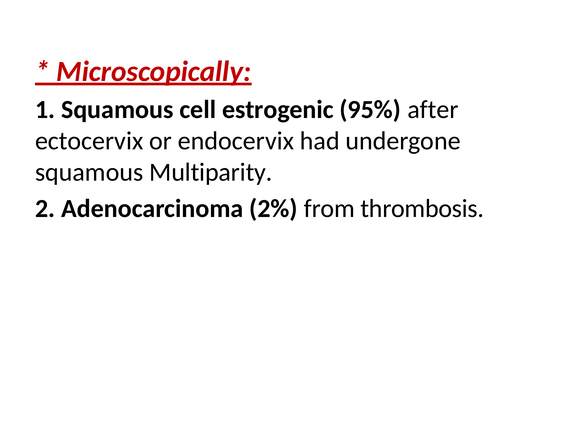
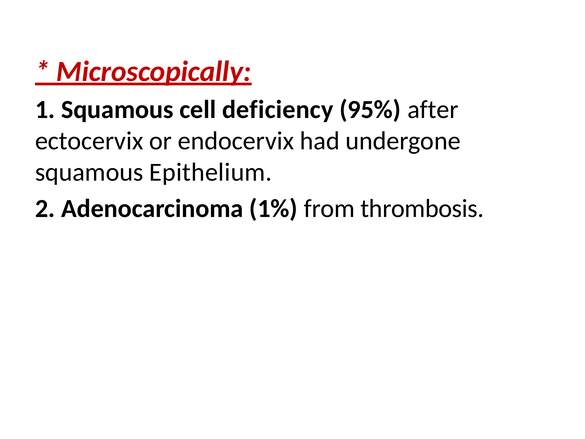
estrogenic: estrogenic -> deficiency (278, 110)
Multiparity: Multiparity -> Epithelium (211, 172)
2%: 2% -> 1% (274, 208)
